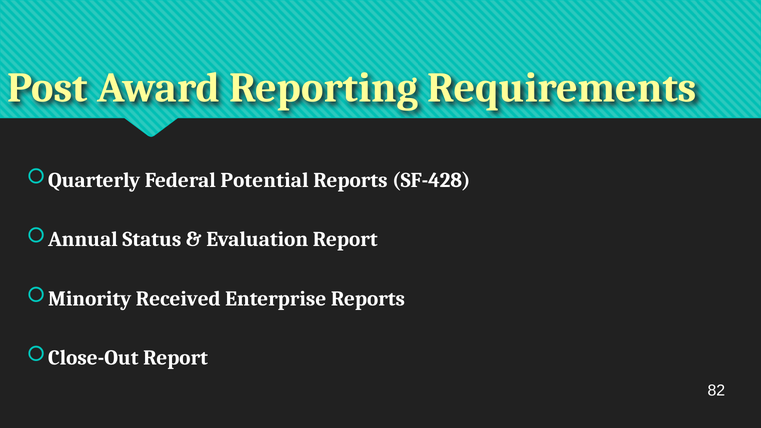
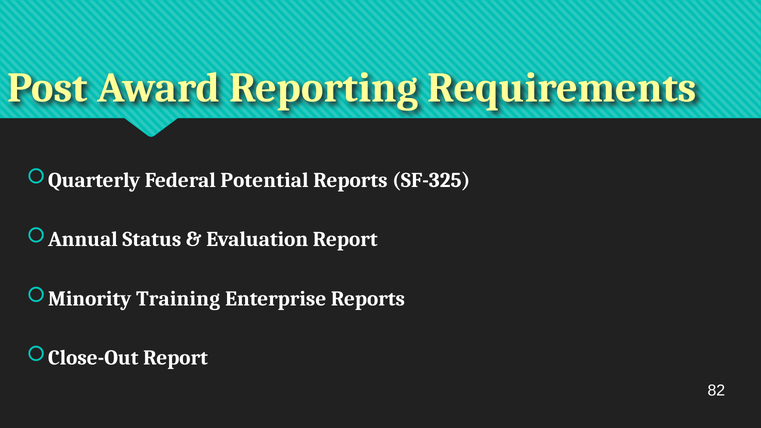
SF-428: SF-428 -> SF-325 (431, 180)
Received: Received -> Training (178, 299)
